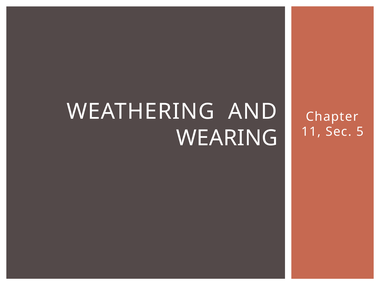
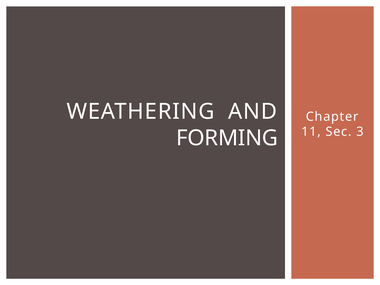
5: 5 -> 3 (360, 132)
WEARING: WEARING -> FORMING (227, 138)
